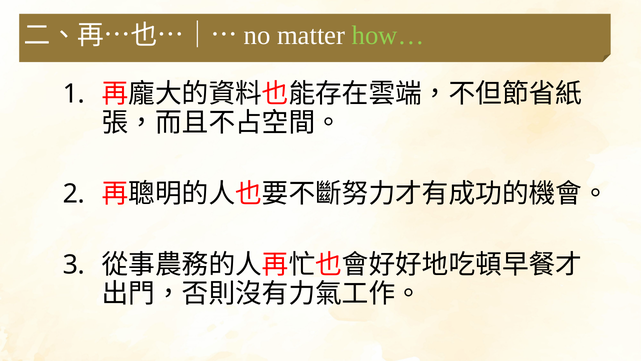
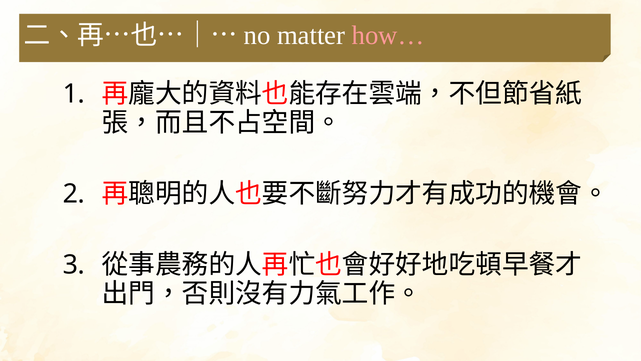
how… colour: light green -> pink (388, 35)
